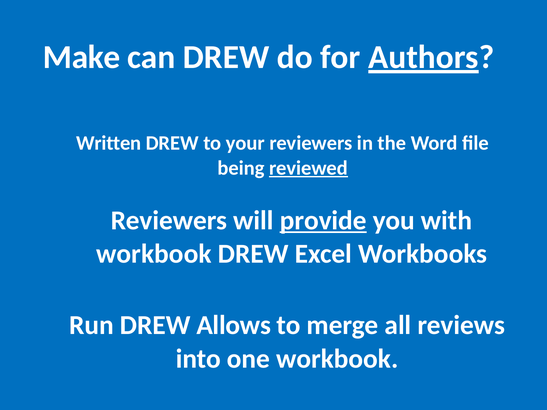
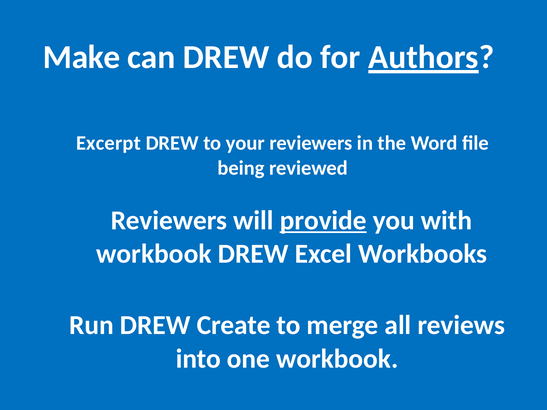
Written: Written -> Excerpt (109, 143)
reviewed underline: present -> none (308, 168)
Allows: Allows -> Create (234, 325)
